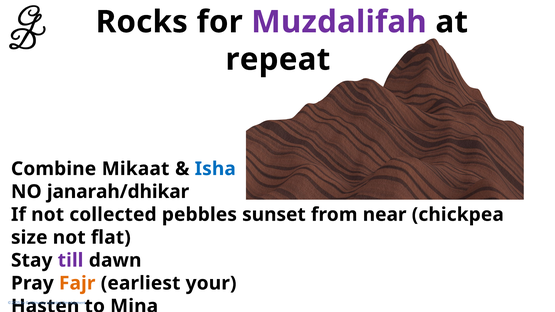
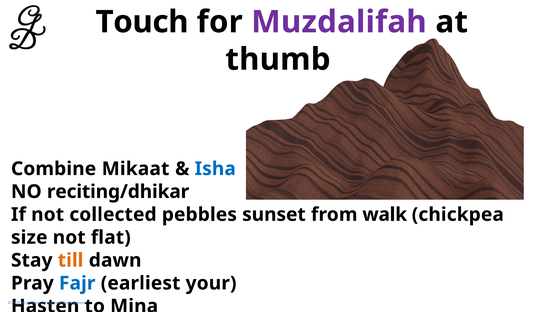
Rocks: Rocks -> Touch (142, 22)
repeat: repeat -> thumb (278, 59)
janarah/dhikar: janarah/dhikar -> reciting/dhikar (118, 192)
near: near -> walk (385, 215)
till colour: purple -> orange (71, 260)
Fajr colour: orange -> blue (77, 283)
